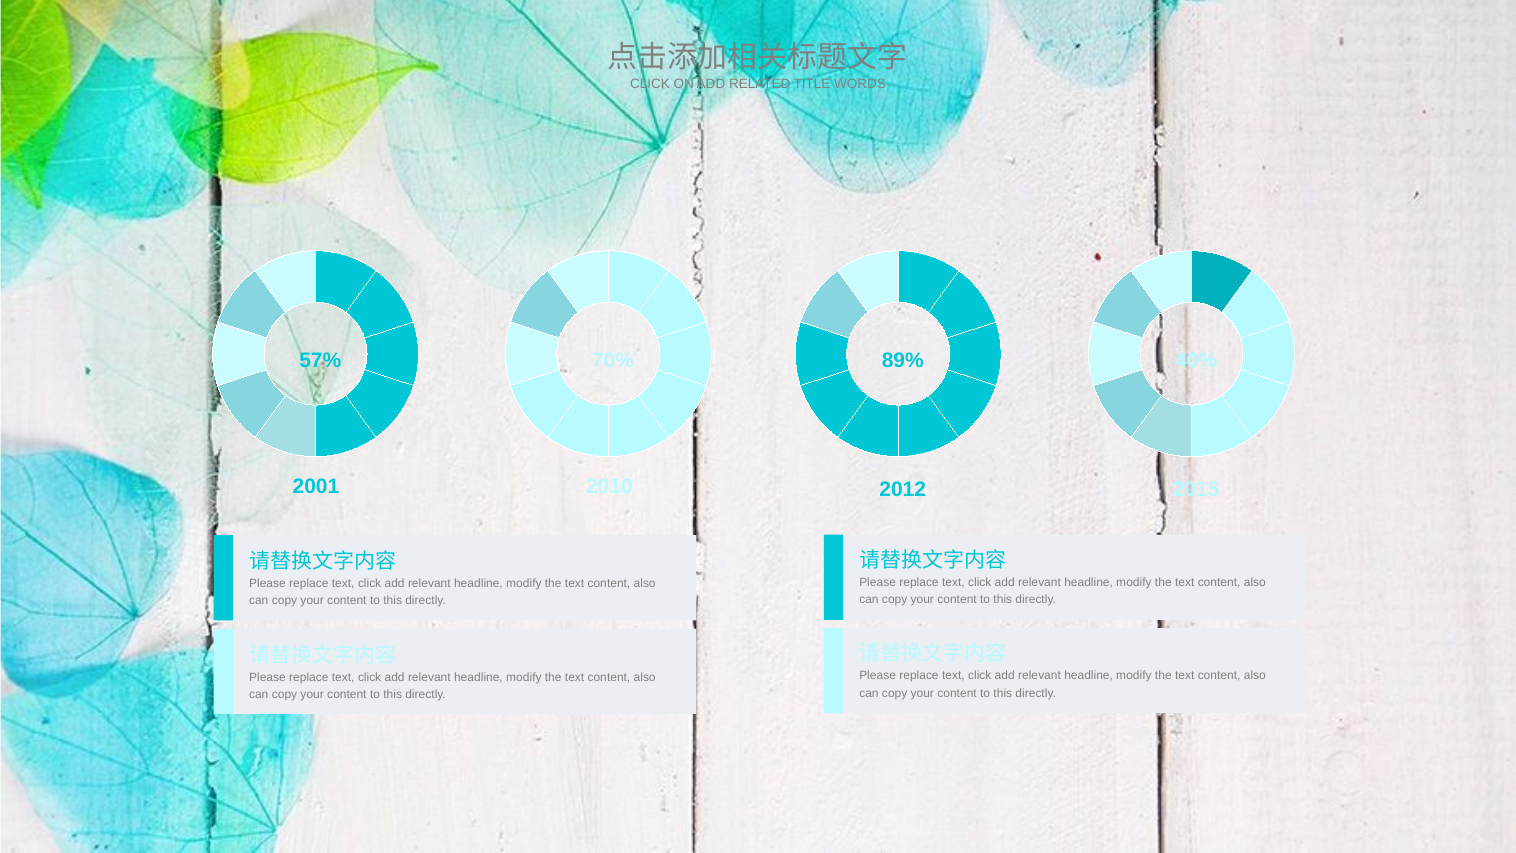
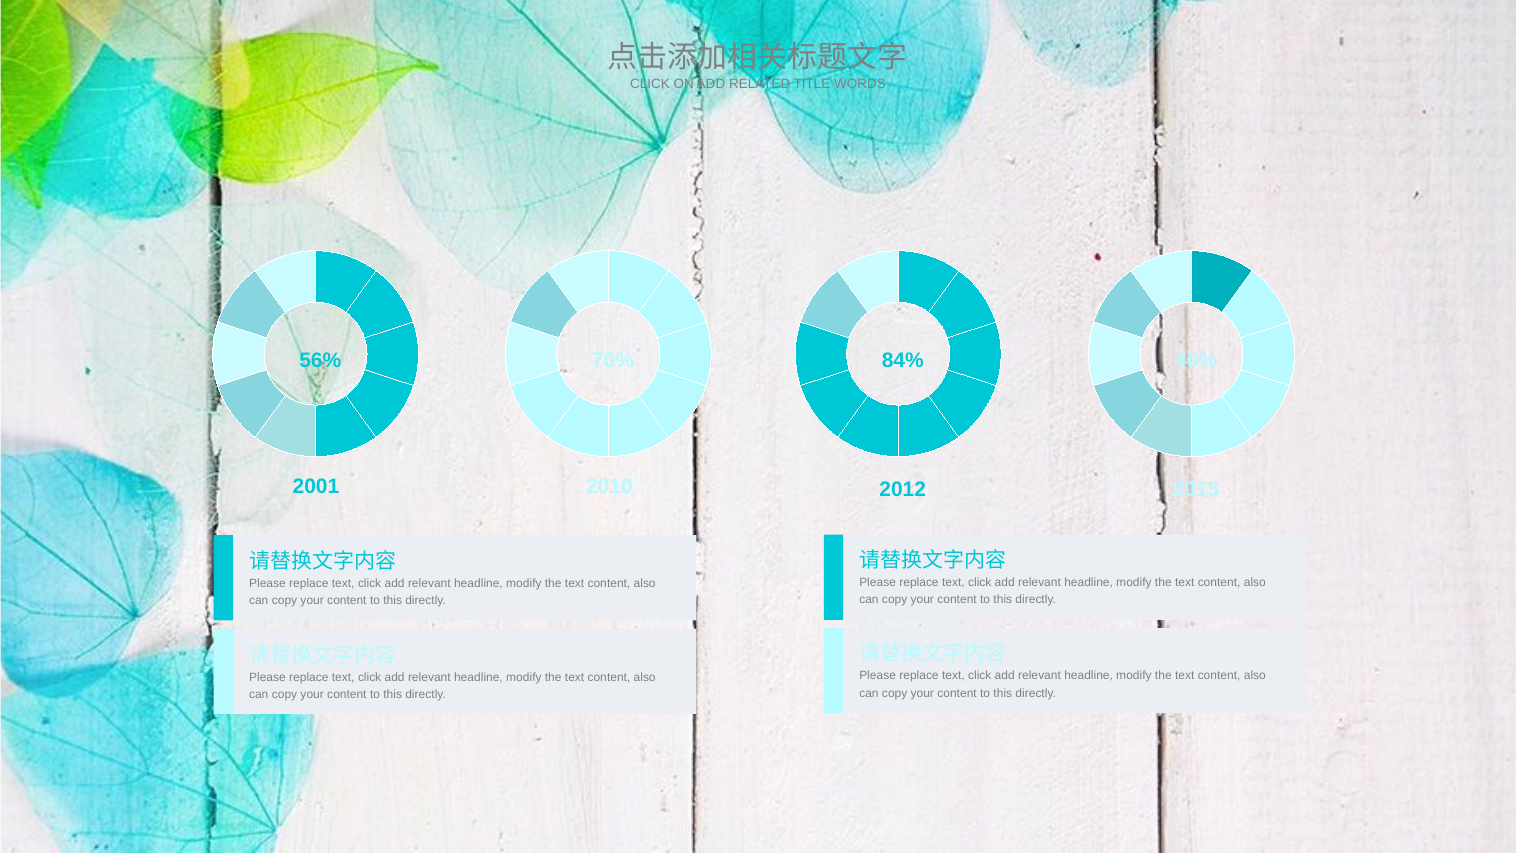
57%: 57% -> 56% (320, 360)
89%: 89% -> 84% (903, 360)
